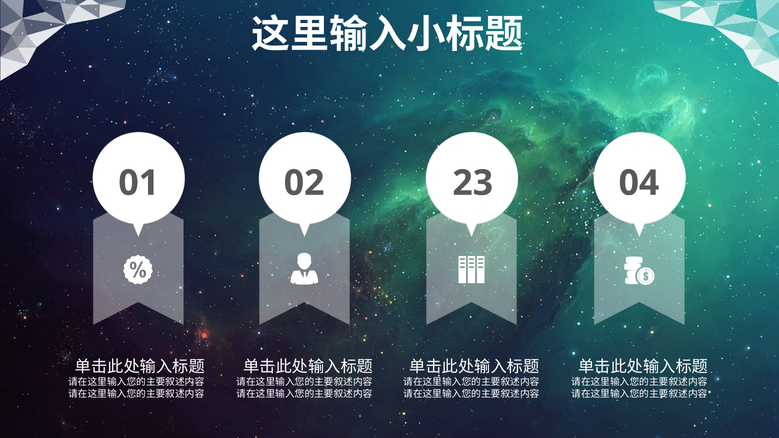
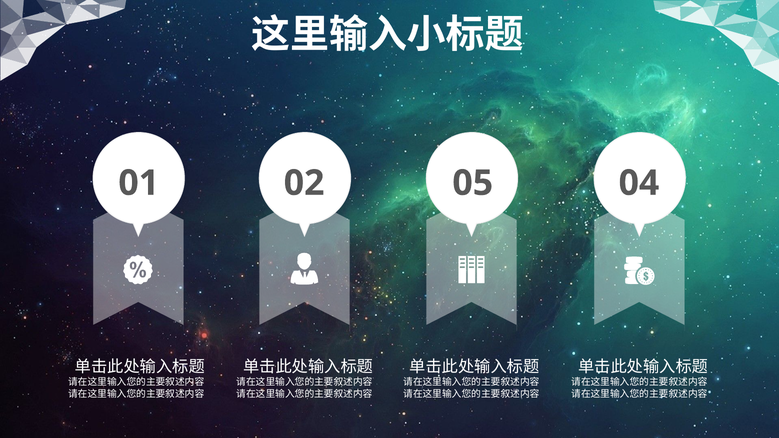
23: 23 -> 05 (473, 183)
